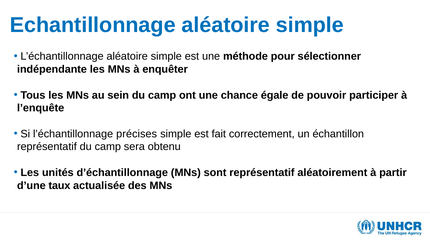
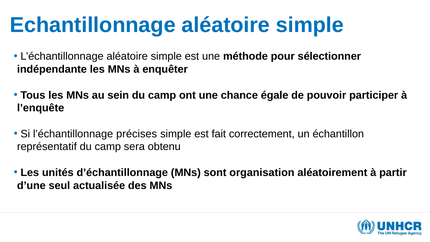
sont représentatif: représentatif -> organisation (262, 172)
taux: taux -> seul (59, 185)
